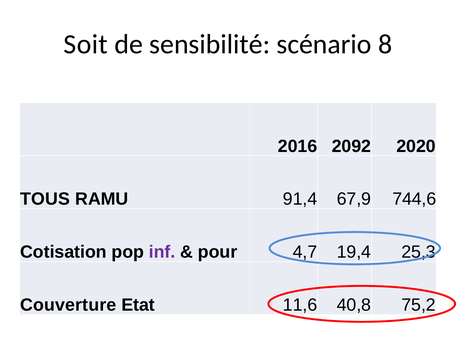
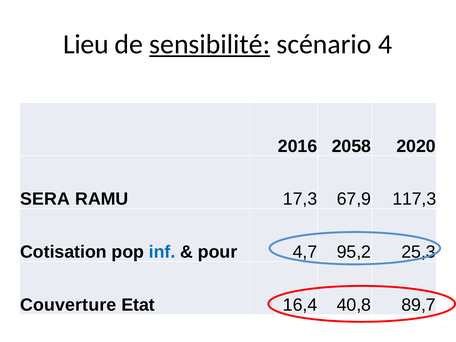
Soit: Soit -> Lieu (86, 44)
sensibilité underline: none -> present (210, 44)
8: 8 -> 4 (385, 44)
2092: 2092 -> 2058 (351, 146)
TOUS: TOUS -> SERA (45, 199)
91,4: 91,4 -> 17,3 (300, 199)
744,6: 744,6 -> 117,3 (414, 199)
inf colour: purple -> blue (162, 252)
19,4: 19,4 -> 95,2 (354, 252)
11,6: 11,6 -> 16,4 (300, 305)
75,2: 75,2 -> 89,7 (419, 305)
